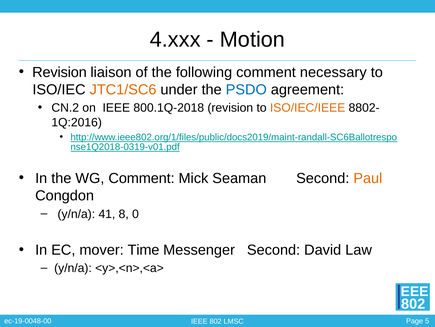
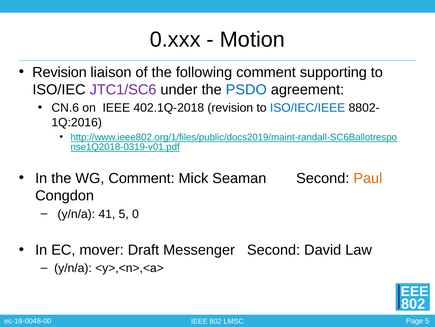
4.xxx: 4.xxx -> 0.xxx (175, 40)
necessary: necessary -> supporting (333, 72)
JTC1/SC6 colour: orange -> purple (123, 89)
CN.2: CN.2 -> CN.6 (65, 108)
800.1Q-2018: 800.1Q-2018 -> 402.1Q-2018 (169, 108)
ISO/IEC/IEEE colour: orange -> blue (308, 108)
41 8: 8 -> 5 (124, 214)
Time: Time -> Draft (143, 249)
